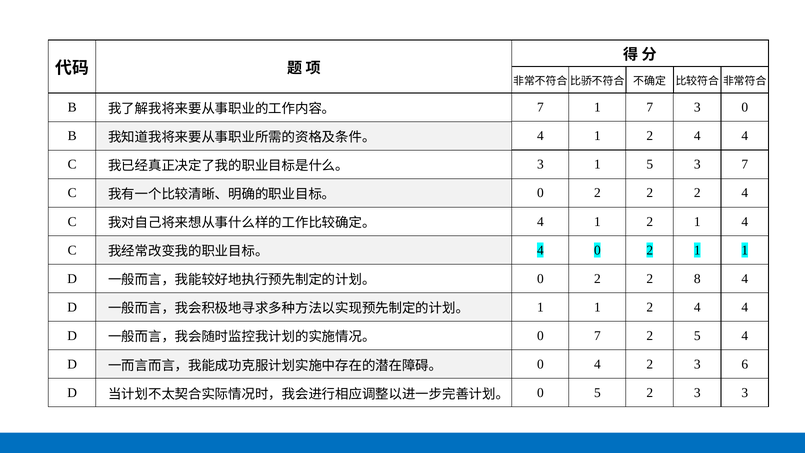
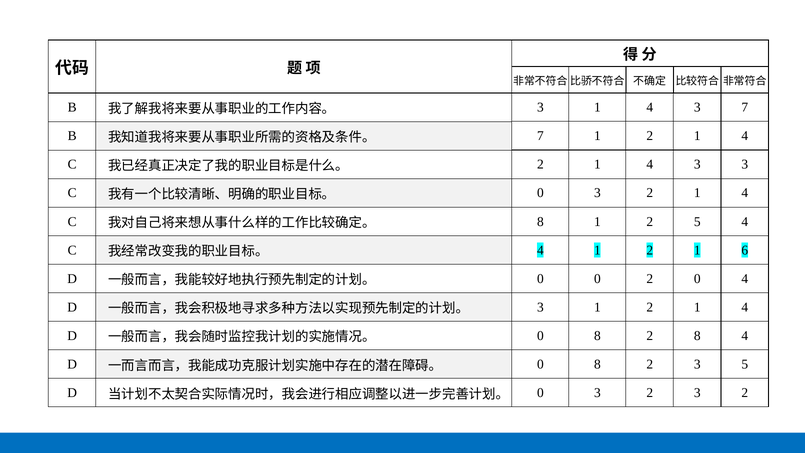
7: 7 -> 3 (540, 107)
7: 7 -> 4 (650, 107)
3 0: 0 -> 7 (745, 107)
4: 4 -> 7 (540, 136)
4: 4 -> 1 (697, 136)
3: 3 -> 2 (540, 164)
5: 5 -> 4 (650, 164)
3 7: 7 -> 3 (745, 164)
2: 2 -> 3 (597, 193)
2: 2 -> 1 (697, 193)
4: 4 -> 8 (540, 222)
1 2 1: 1 -> 5 (697, 222)
4 0: 0 -> 1 (597, 250)
2 1 1: 1 -> 6 (745, 250)
2: 2 -> 0 (597, 279)
2 8: 8 -> 0 (697, 279)
1: 1 -> 3 (540, 307)
4: 4 -> 1 (697, 307)
7: 7 -> 8 (597, 336)
2 5: 5 -> 8 (697, 336)
4: 4 -> 8 (597, 364)
3 6: 6 -> 5 (745, 364)
5: 5 -> 3 (597, 393)
2 3 3: 3 -> 2 (745, 393)
